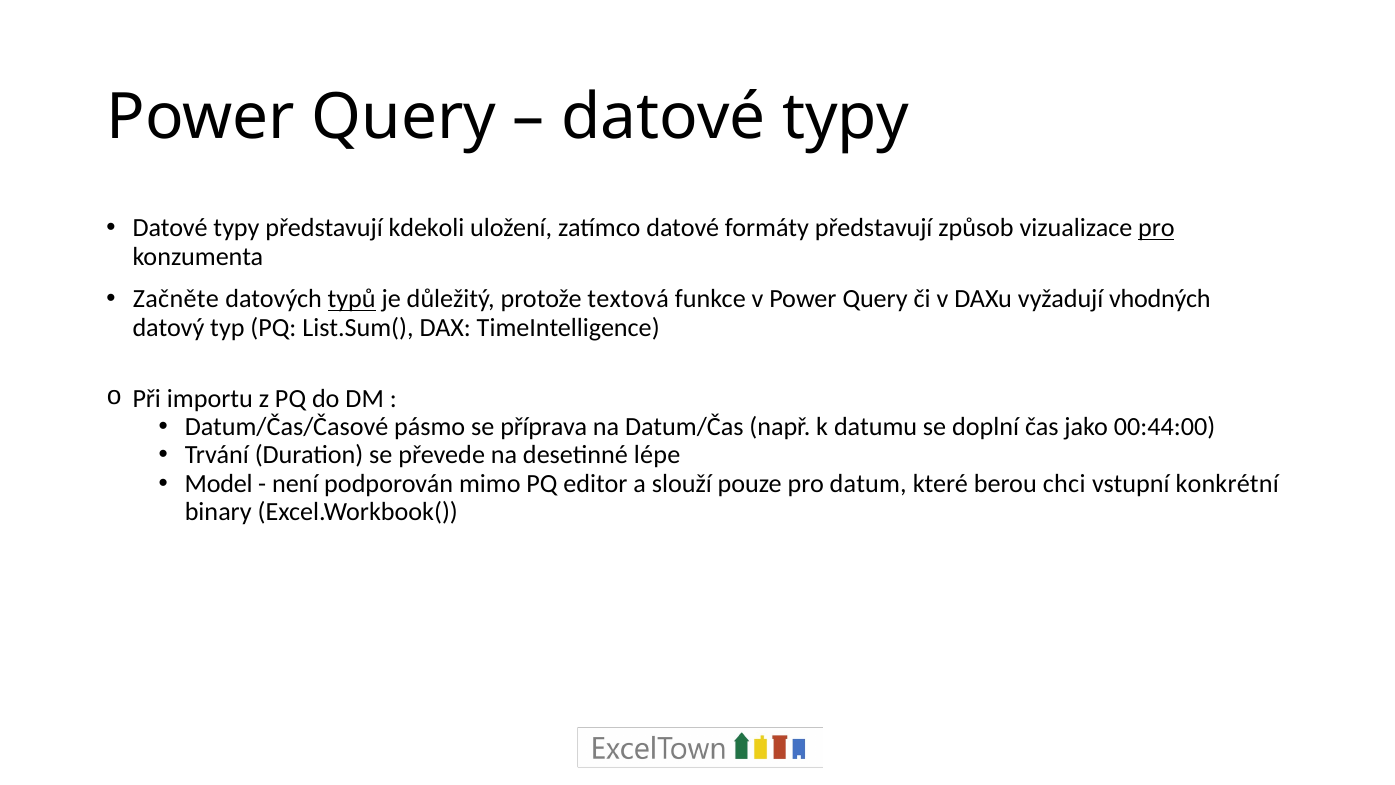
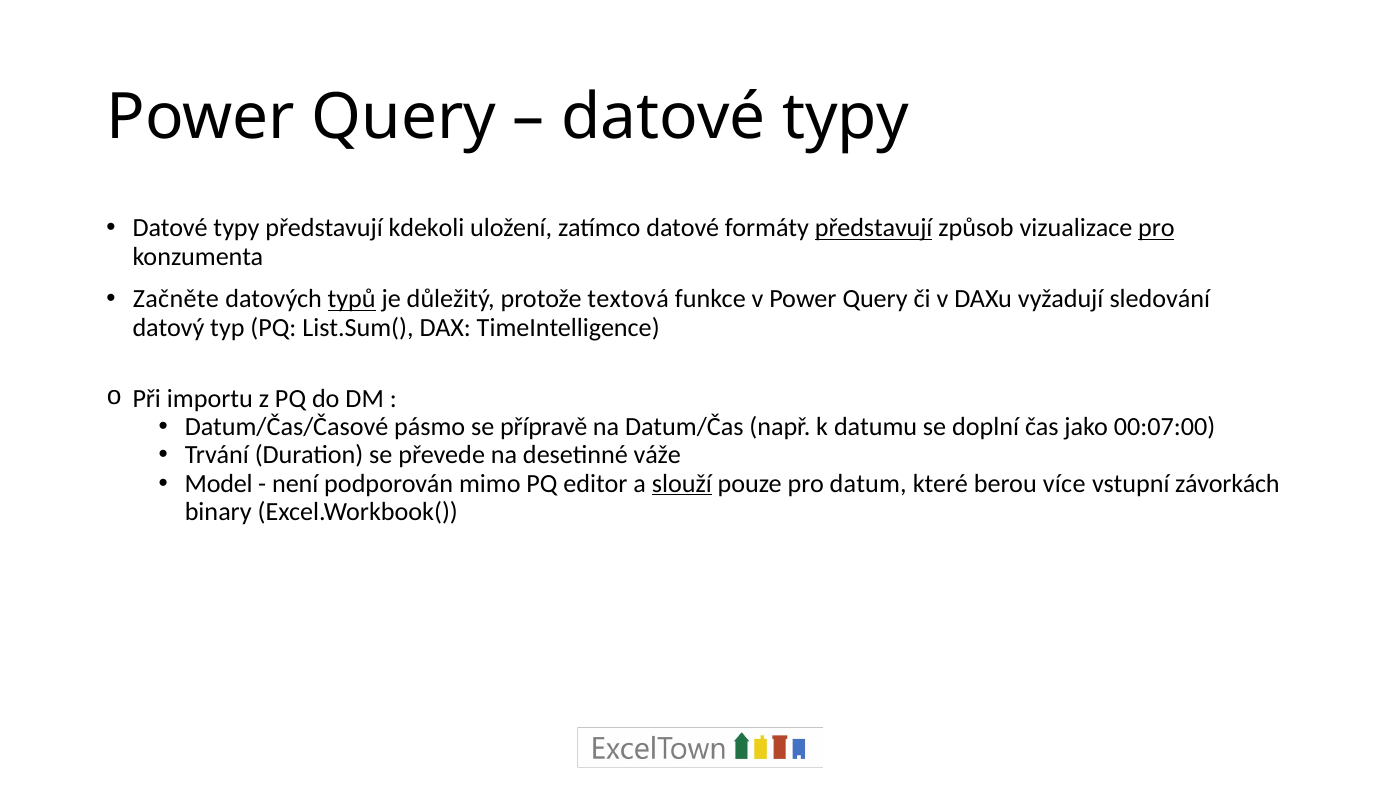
představují underline: none -> present (874, 228)
vhodných: vhodných -> sledování (1160, 299)
příprava: příprava -> přípravě (544, 427)
00:44:00: 00:44:00 -> 00:07:00 (1164, 427)
lépe: lépe -> váže (657, 455)
slouží underline: none -> present (682, 483)
chci: chci -> více (1064, 483)
konkrétní: konkrétní -> závorkách (1227, 483)
